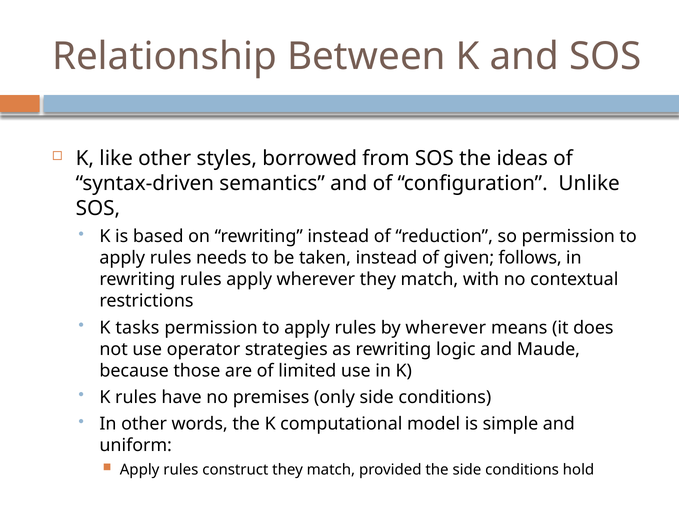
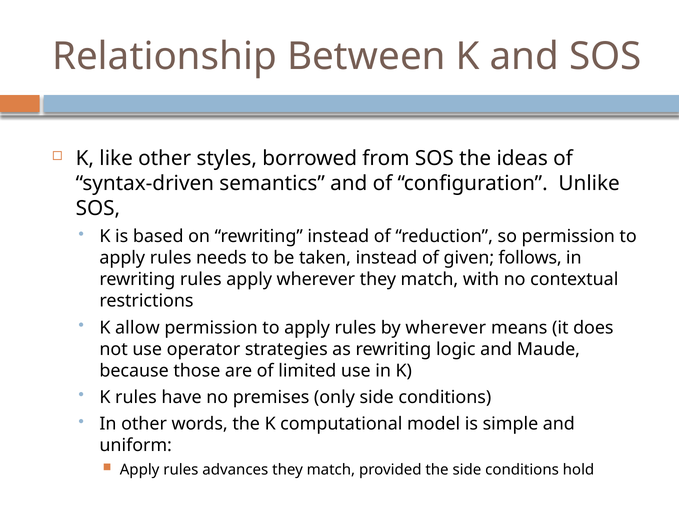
tasks: tasks -> allow (137, 328)
construct: construct -> advances (235, 470)
